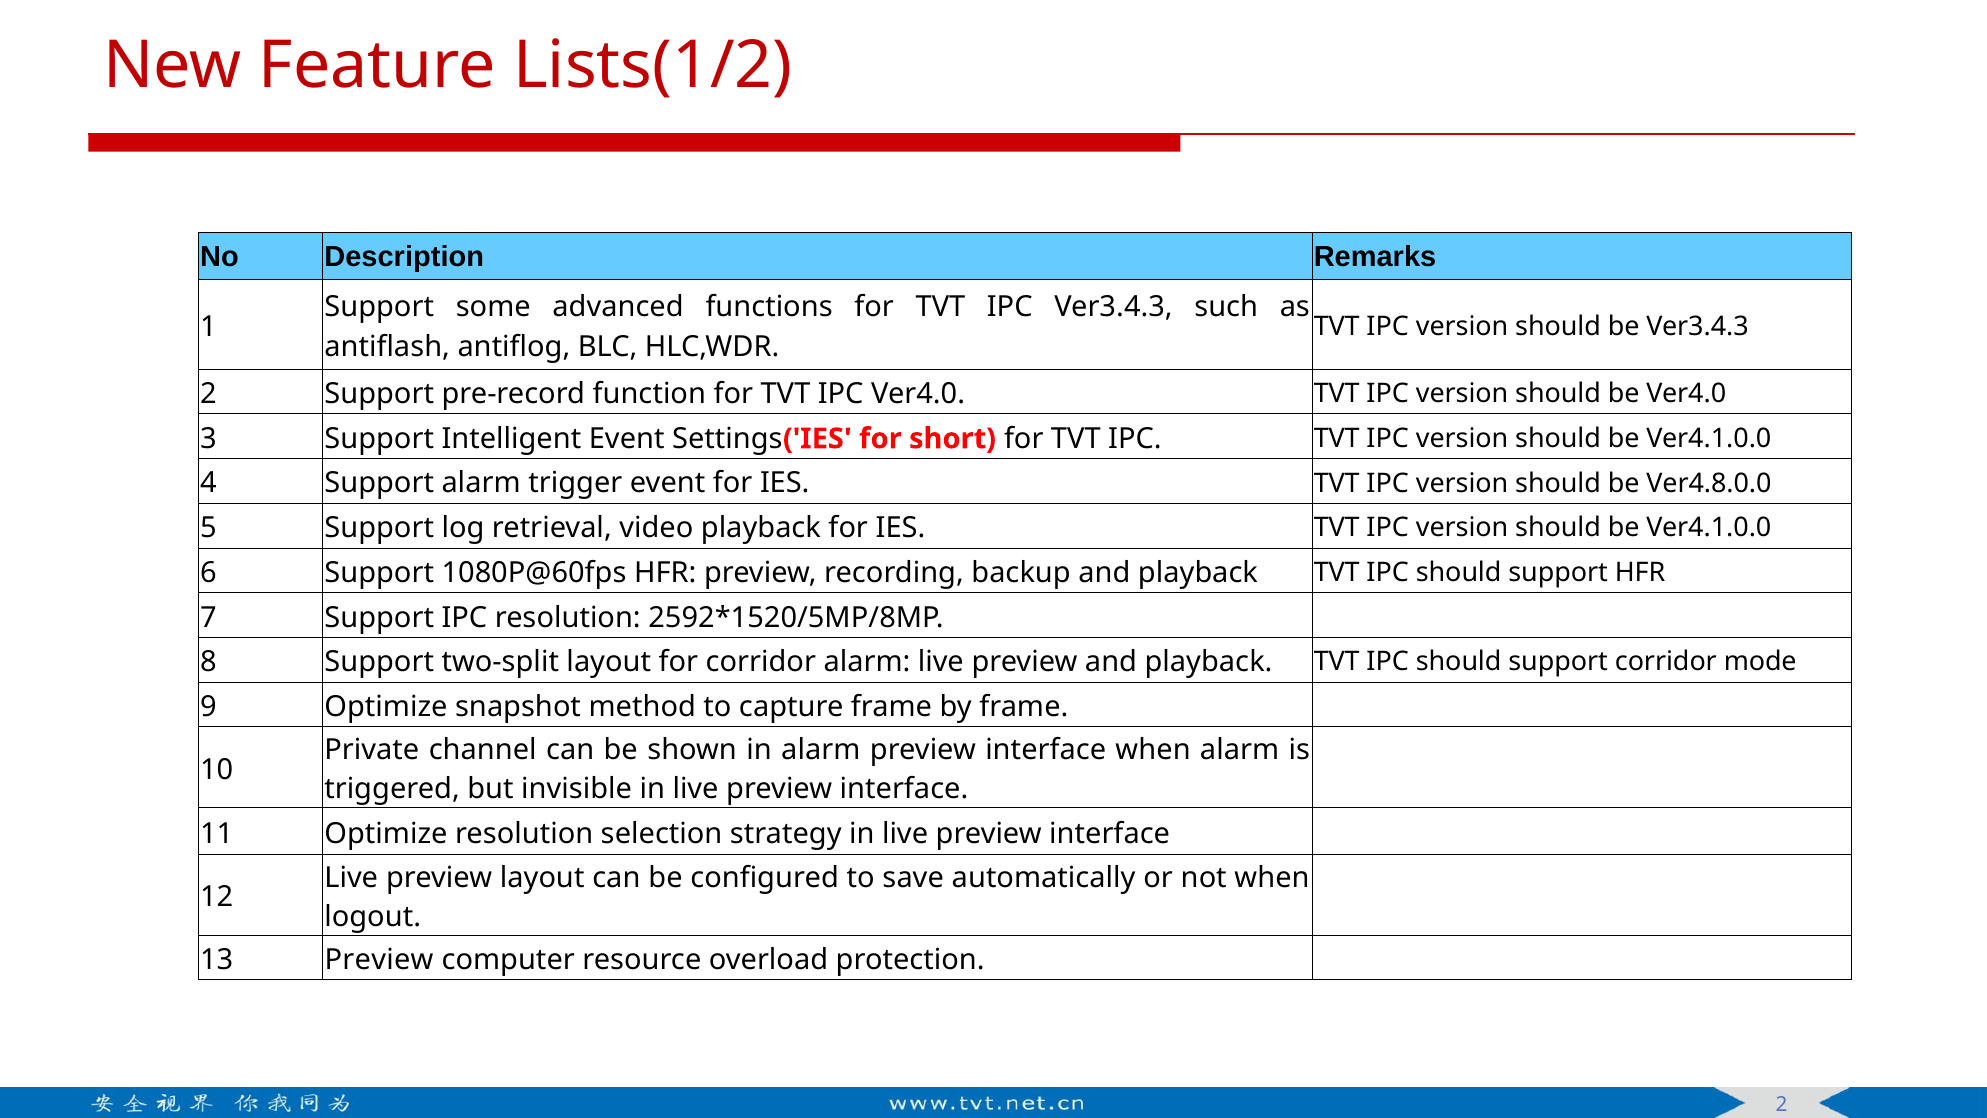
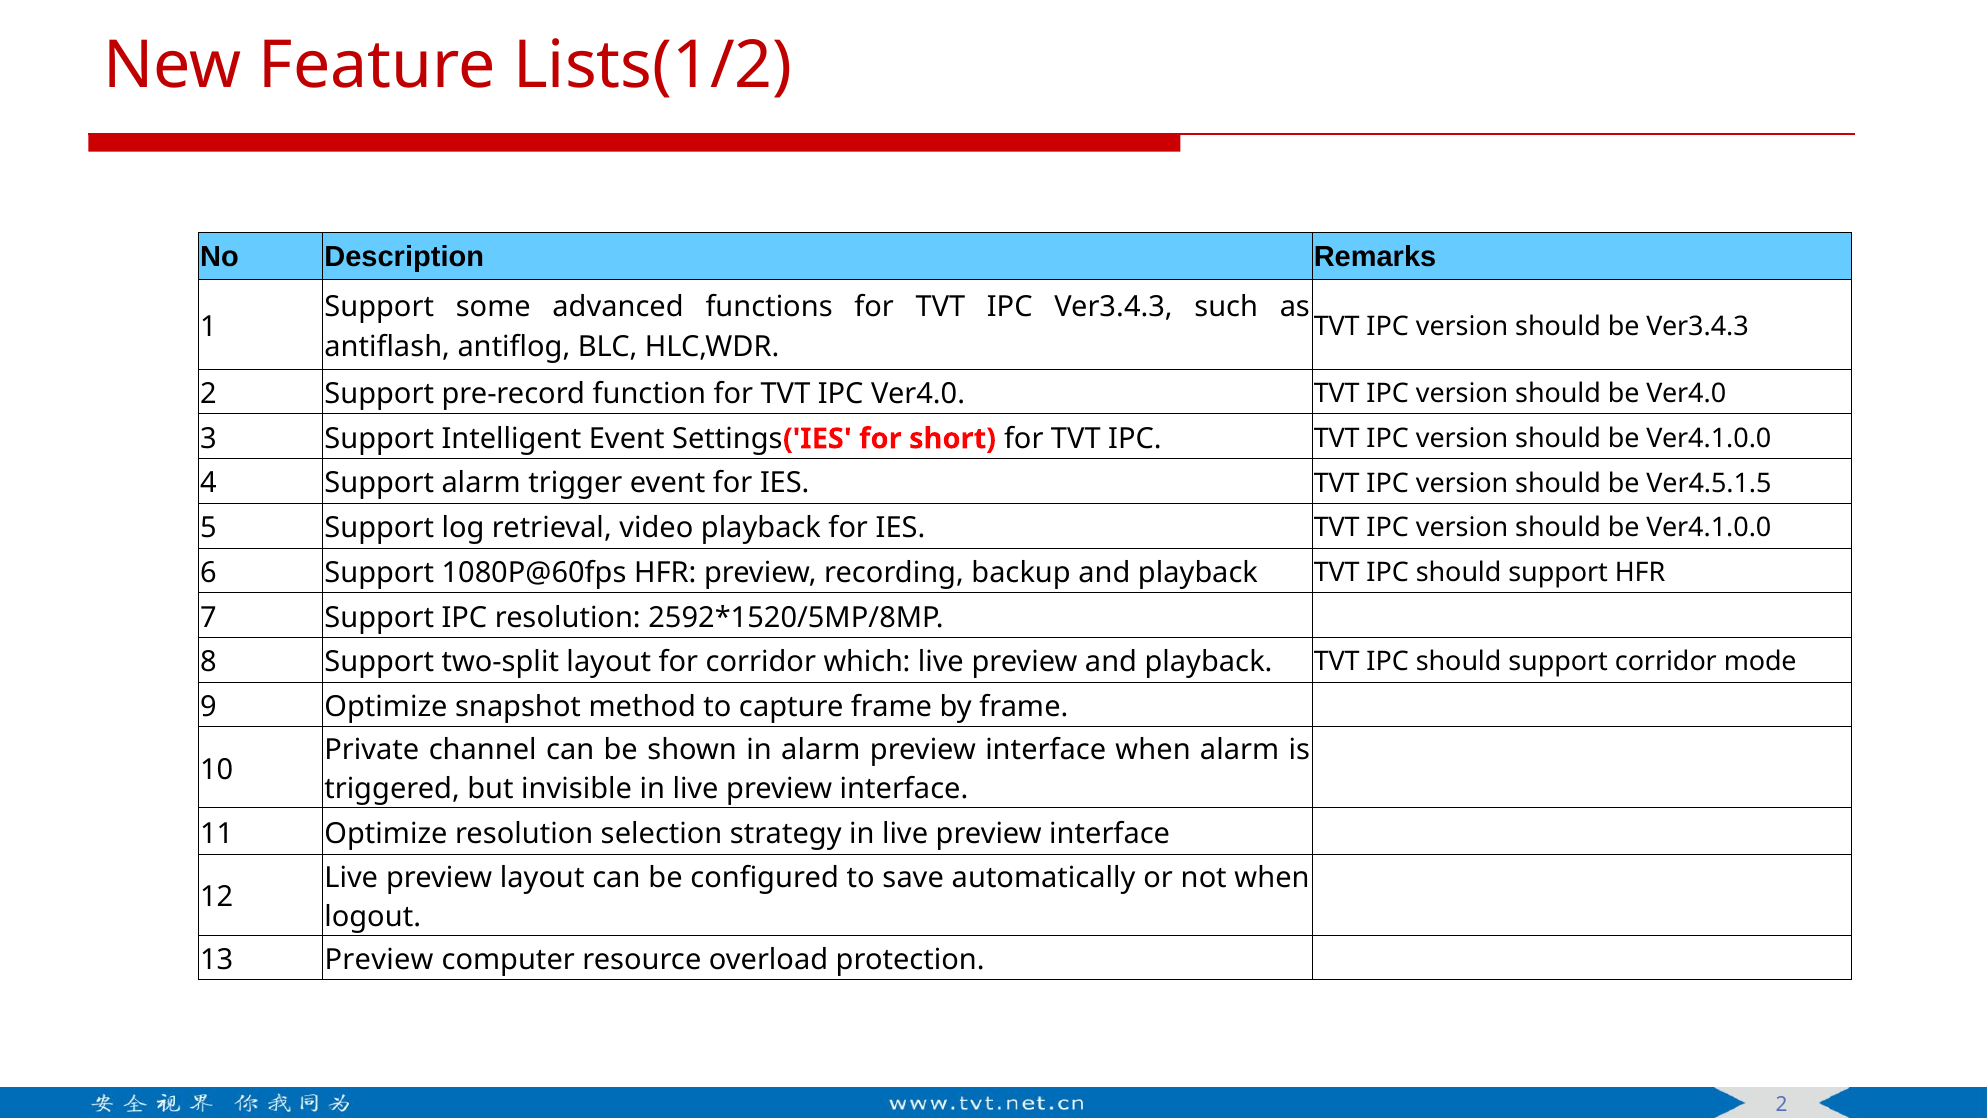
Ver4.8.0.0: Ver4.8.0.0 -> Ver4.5.1.5 (1709, 483)
corridor alarm: alarm -> which (867, 662)
